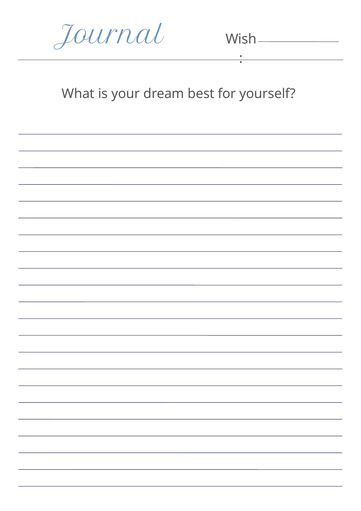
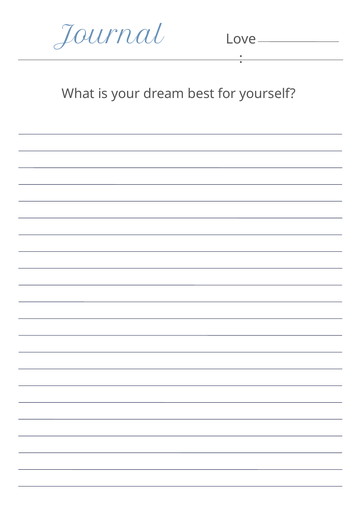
Wish: Wish -> Love (241, 39)
